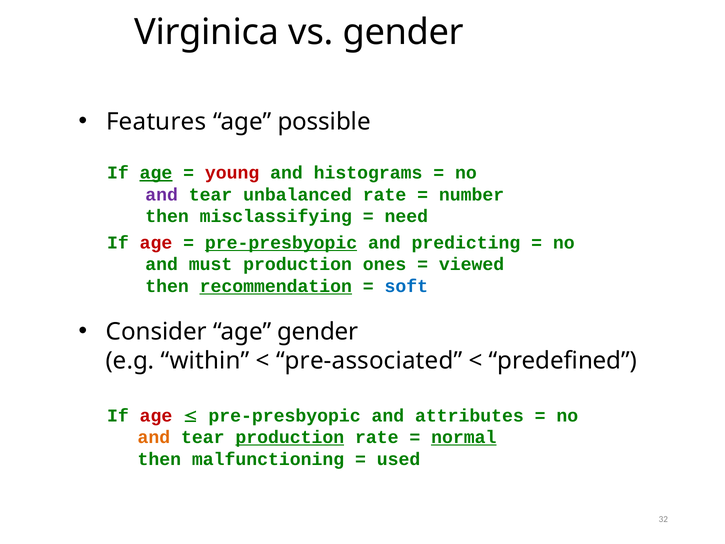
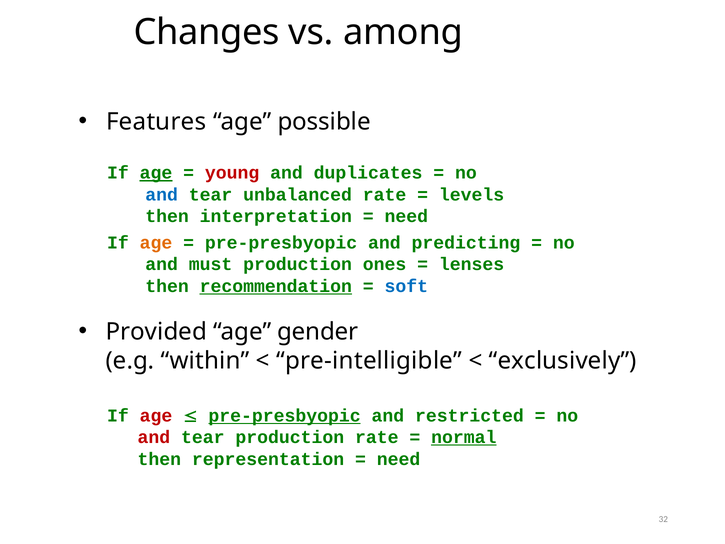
Virginica: Virginica -> Changes (207, 32)
vs gender: gender -> among (403, 32)
histograms: histograms -> duplicates (368, 173)
and colour: purple -> blue (162, 195)
number: number -> levels (472, 195)
misclassifying: misclassifying -> interpretation (276, 216)
age colour: red -> orange (156, 243)
pre-presbyopic underline: present -> none (281, 243)
viewed: viewed -> lenses (472, 264)
Consider: Consider -> Provided (156, 332)
pre-associated: pre-associated -> pre-intelligible (369, 361)
predefined: predefined -> exclusively (563, 361)
pre-presbyopic underline: none -> present (285, 415)
attributes: attributes -> restricted (469, 415)
and colour: orange -> red (154, 437)
production underline: present -> none (290, 437)
malfunctioning: malfunctioning -> representation (268, 459)
used: used -> need (399, 459)
